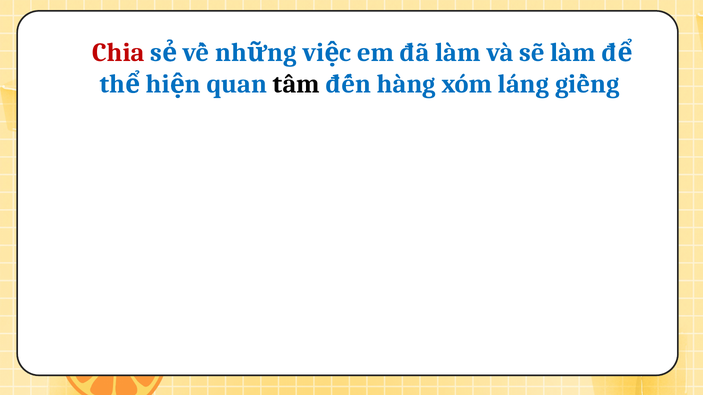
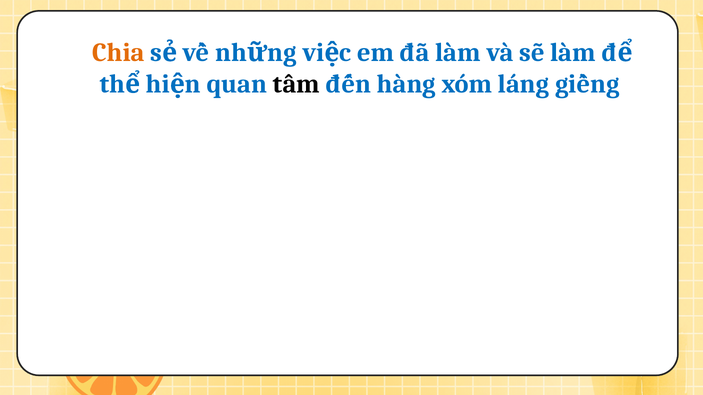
Chia colour: red -> orange (118, 53)
